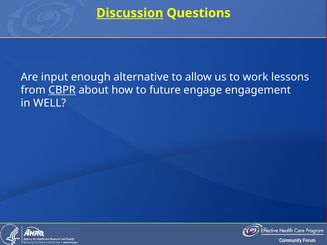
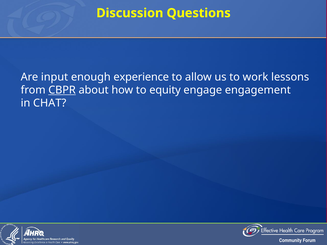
Discussion underline: present -> none (130, 13)
alternative: alternative -> experience (141, 77)
future: future -> equity (165, 90)
WELL: WELL -> CHAT (50, 103)
